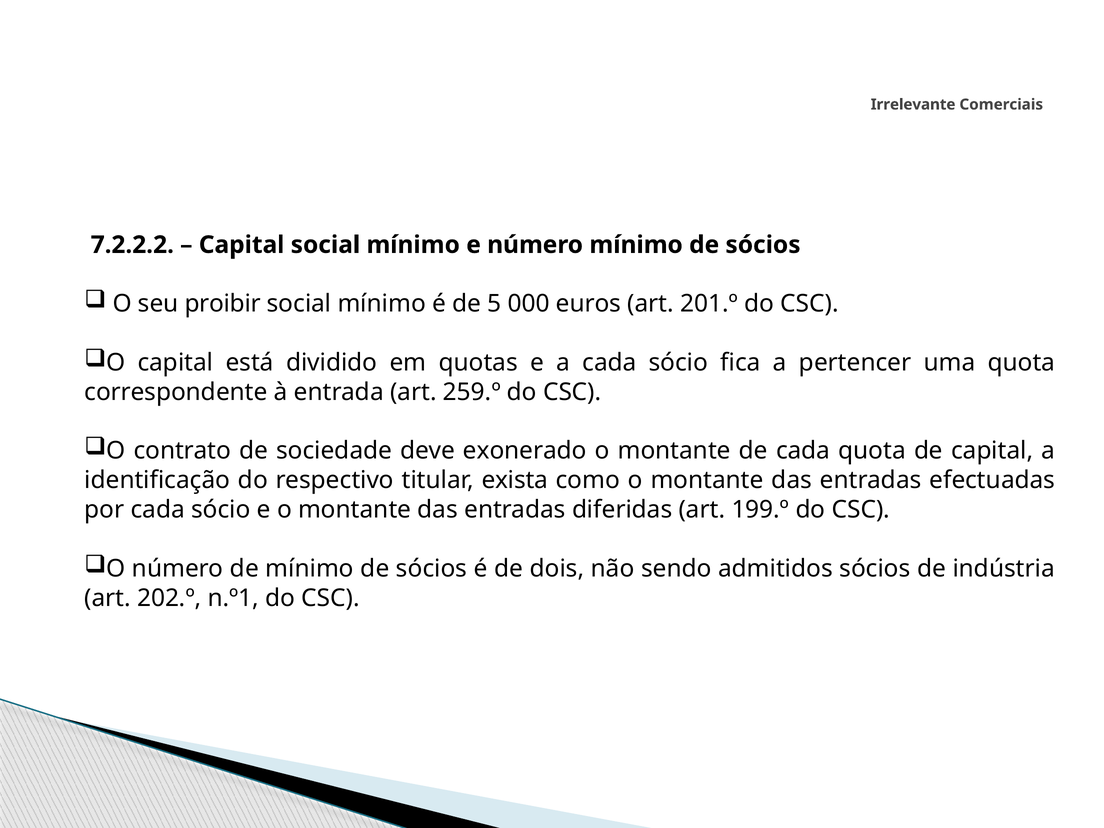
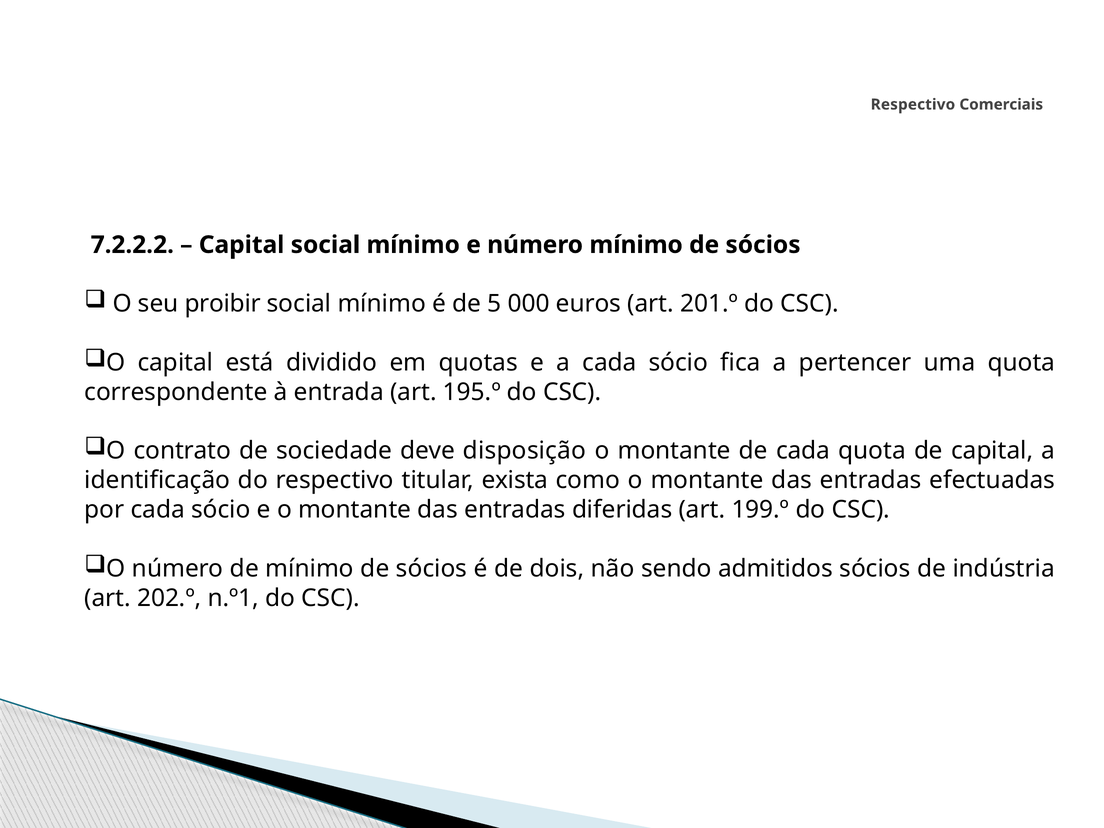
Irrelevante: Irrelevante -> Respectivo (913, 105)
259.º: 259.º -> 195.º (472, 392)
exonerado: exonerado -> disposição (525, 451)
